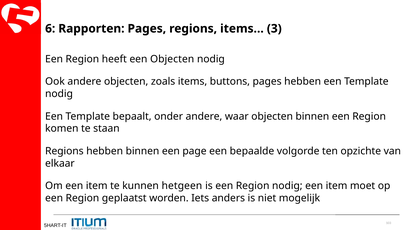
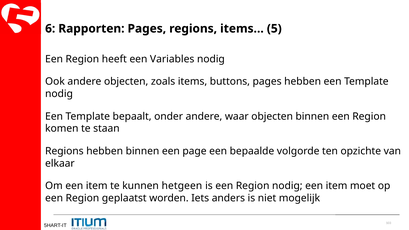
3: 3 -> 5 (274, 29)
een Objecten: Objecten -> Variables (172, 59)
